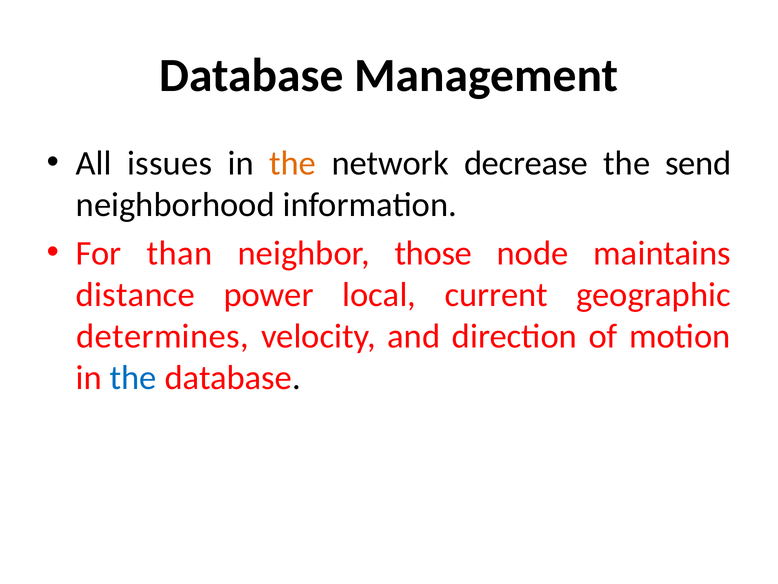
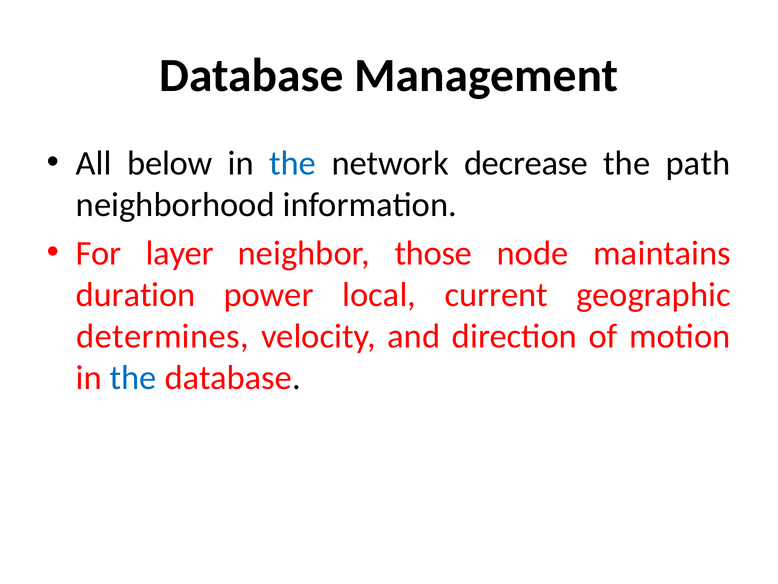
issues: issues -> below (170, 163)
the colour: orange -> blue (293, 163)
send: send -> path (698, 163)
than: than -> layer (180, 253)
distance: distance -> duration (136, 295)
